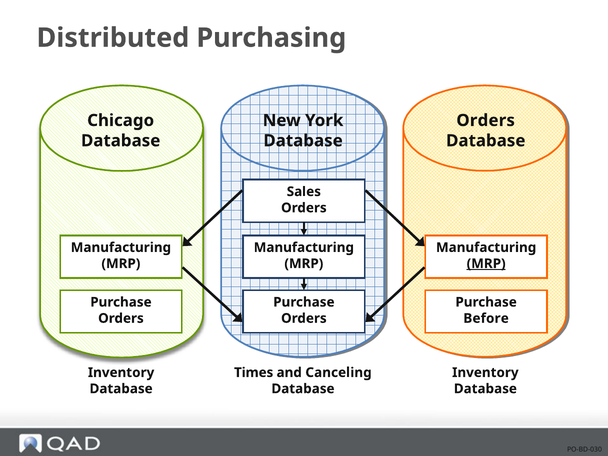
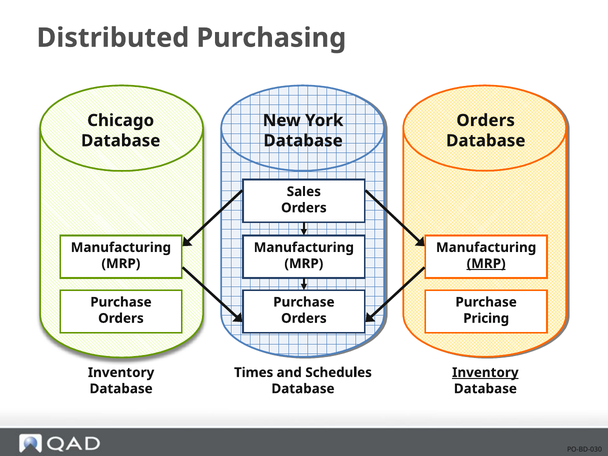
Before: Before -> Pricing (486, 318)
Canceling: Canceling -> Schedules (339, 373)
Inventory underline: none -> present (485, 373)
